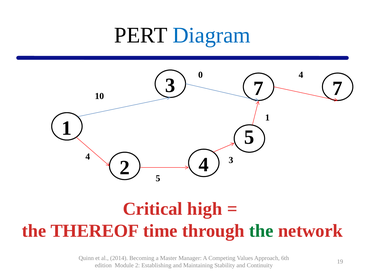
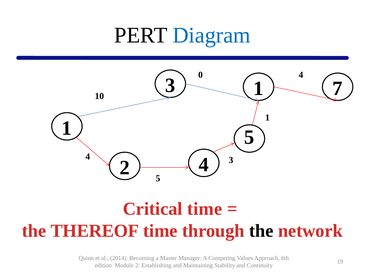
3 7: 7 -> 1 (258, 88)
Critical high: high -> time (205, 209)
the colour: green -> black (261, 231)
